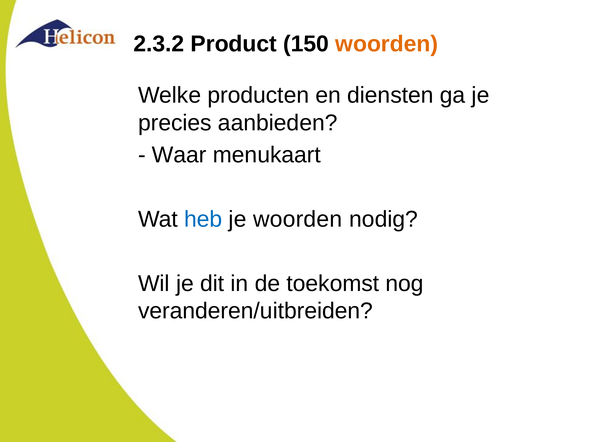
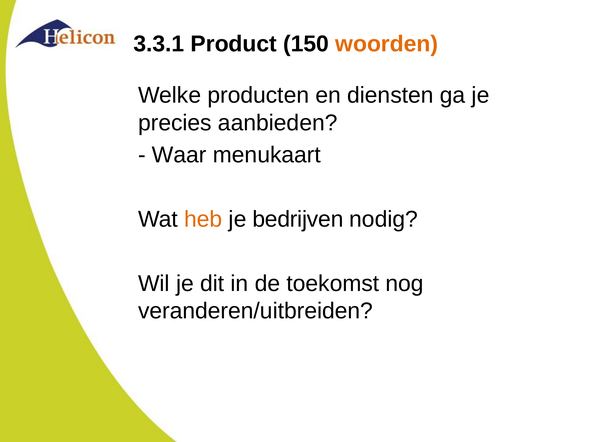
2.3.2: 2.3.2 -> 3.3.1 (159, 44)
heb colour: blue -> orange (203, 219)
je woorden: woorden -> bedrijven (298, 219)
